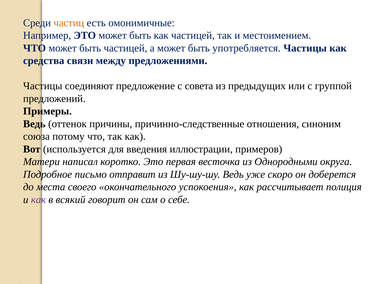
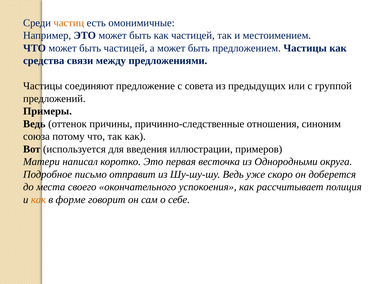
употребляется: употребляется -> предложением (247, 48)
как colour: purple -> orange (38, 200)
всякий: всякий -> форме (71, 200)
